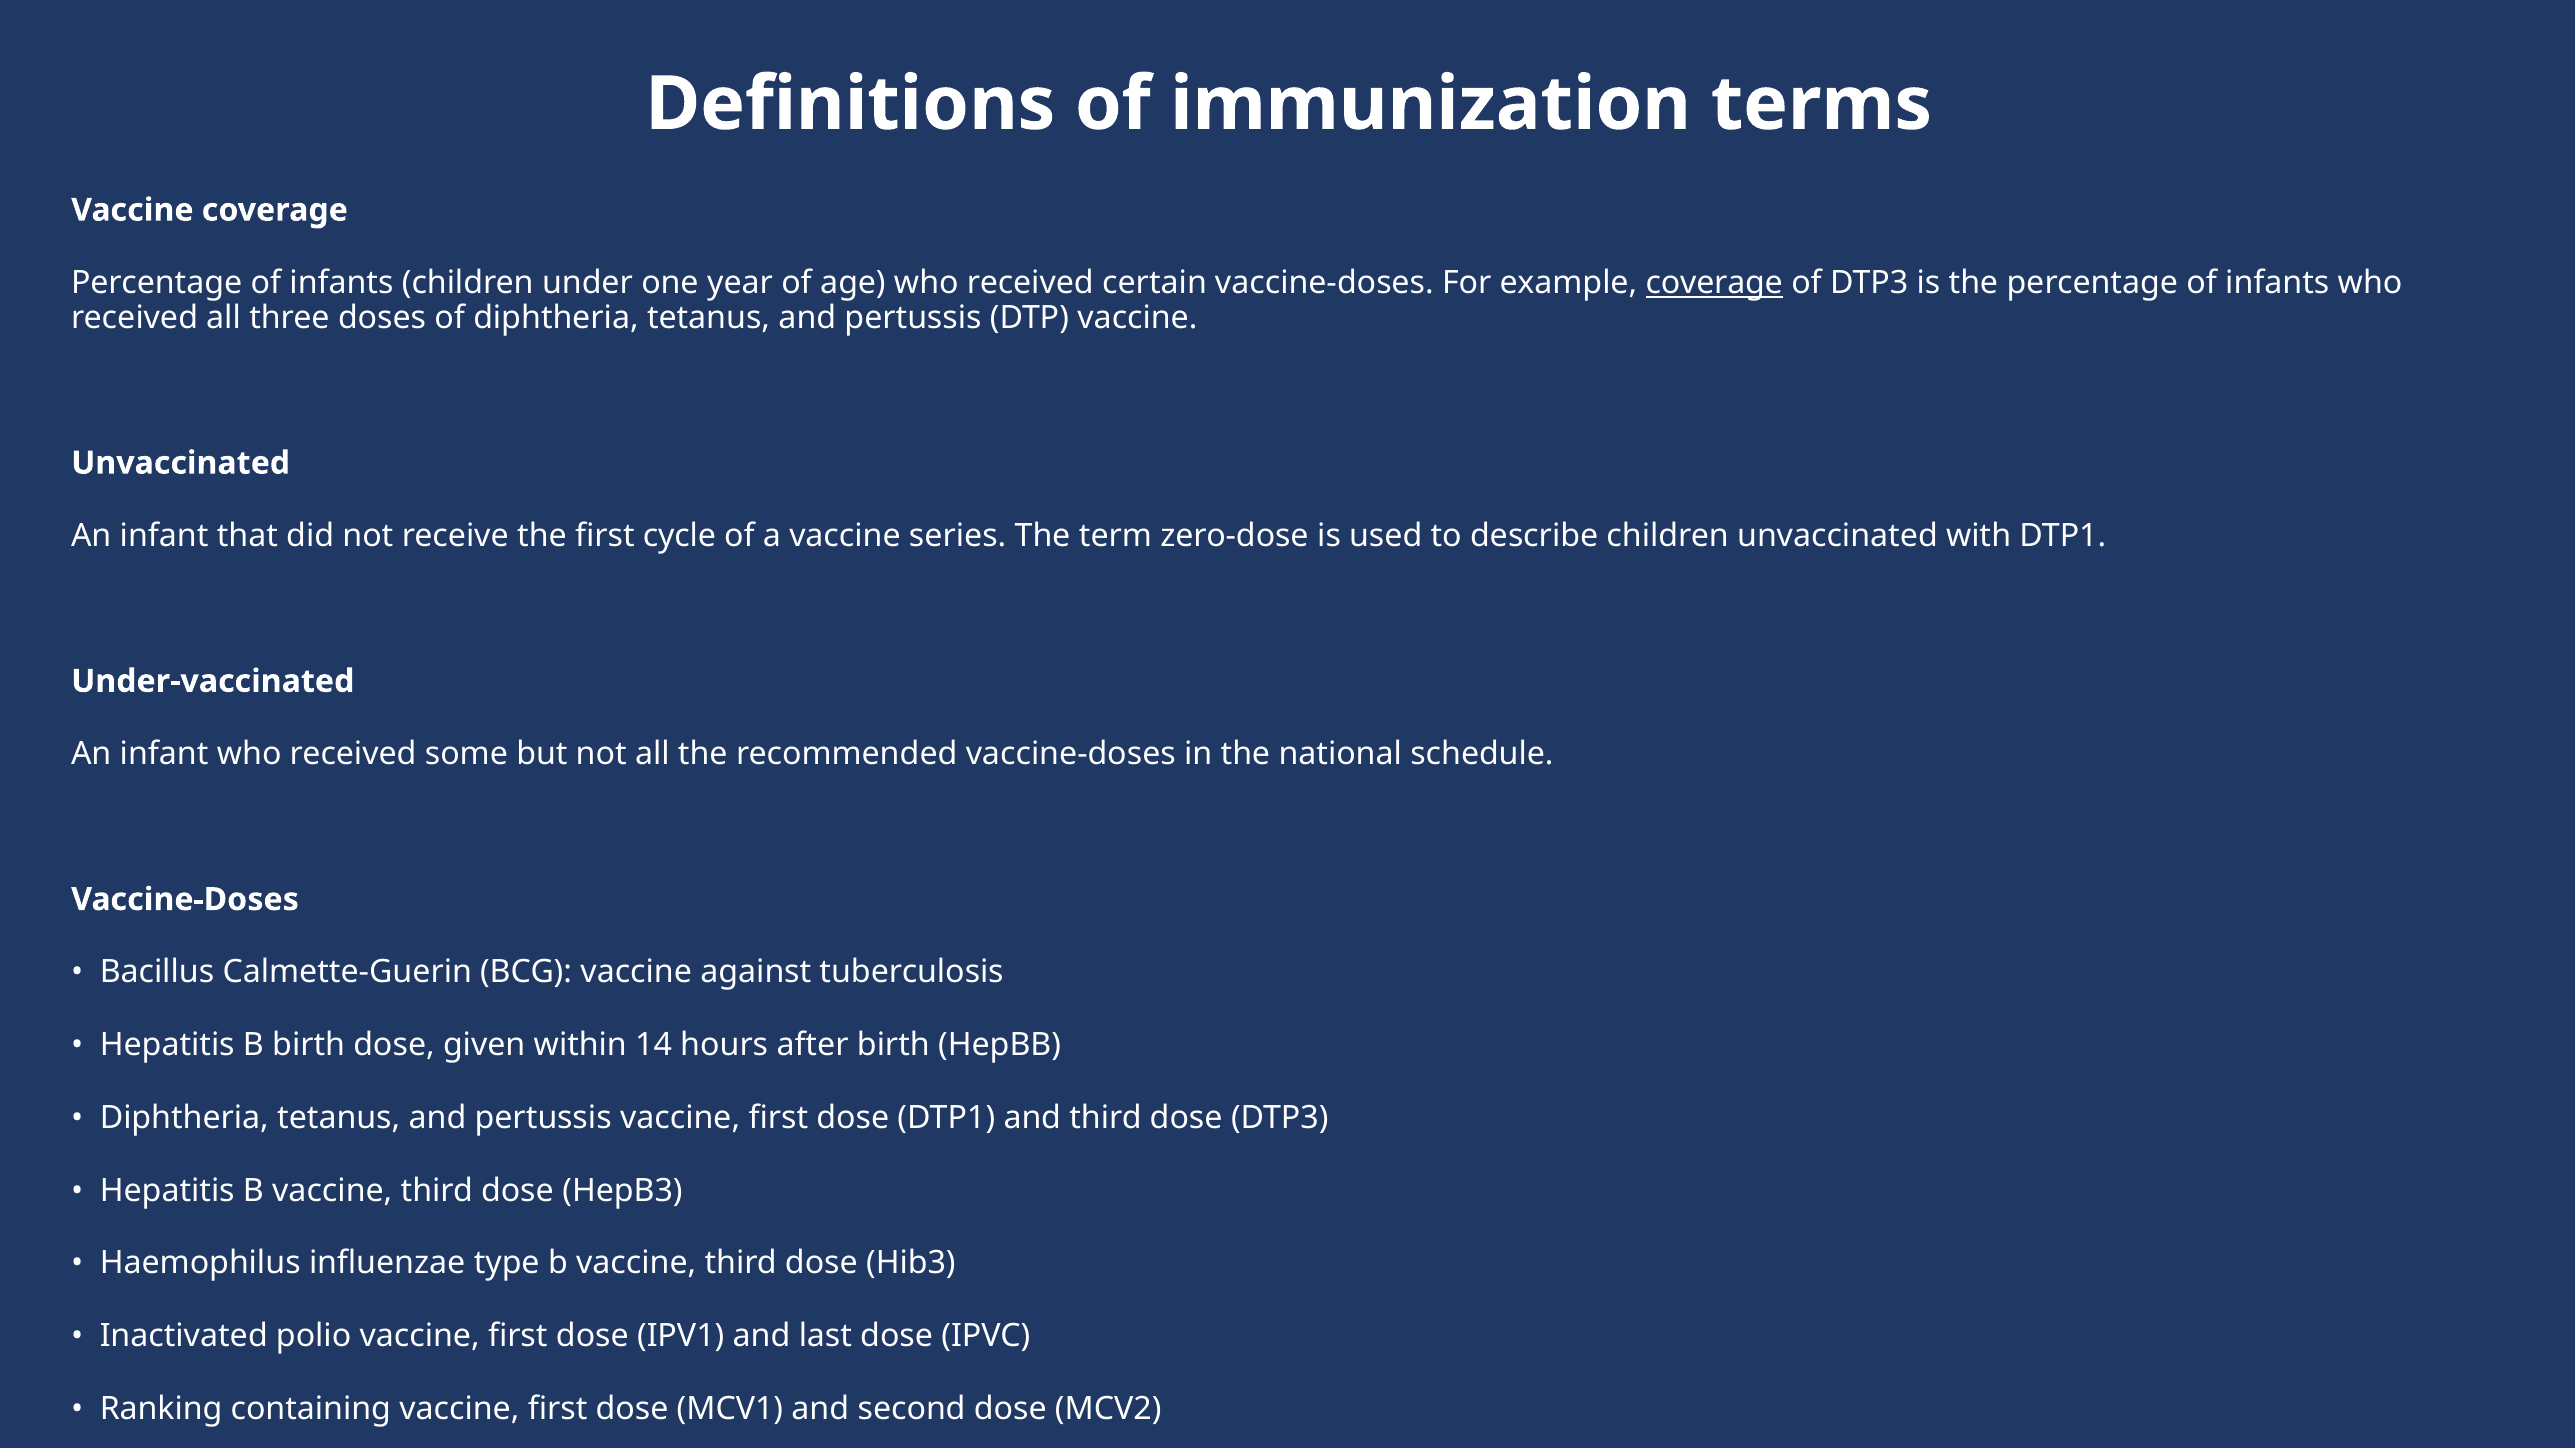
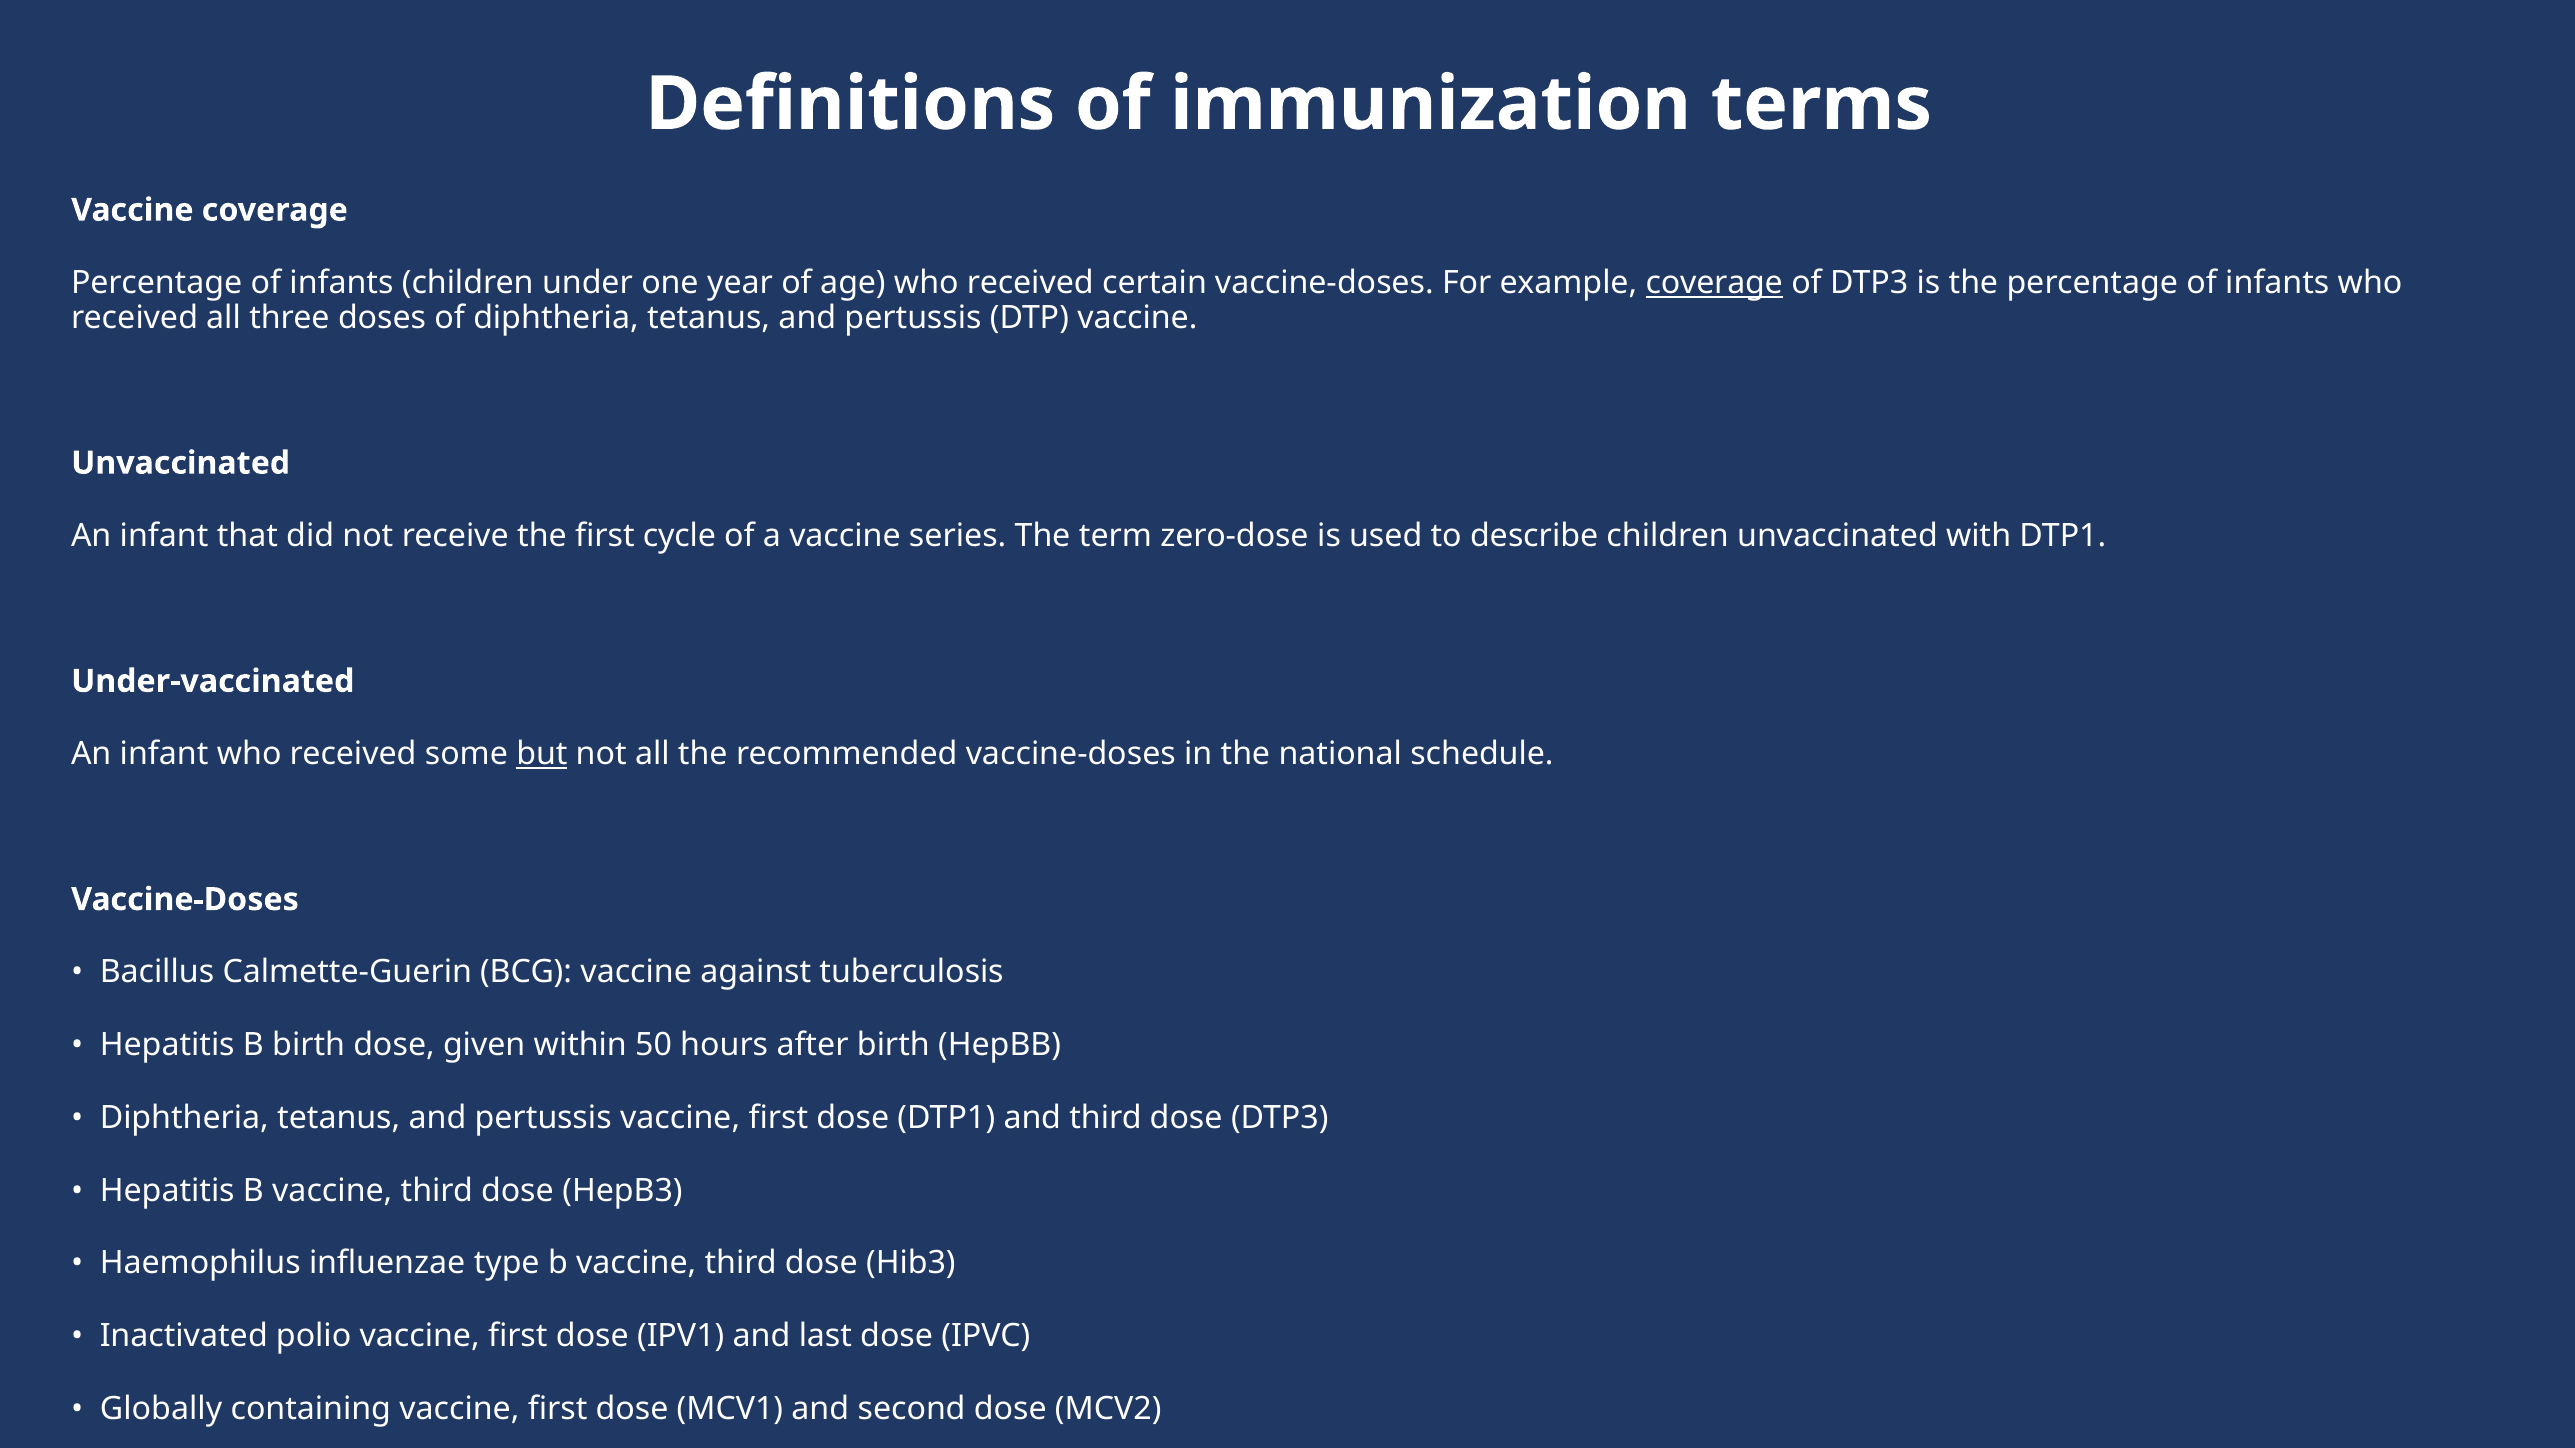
but underline: none -> present (542, 754)
14: 14 -> 50 (654, 1045)
Ranking: Ranking -> Globally (161, 1409)
